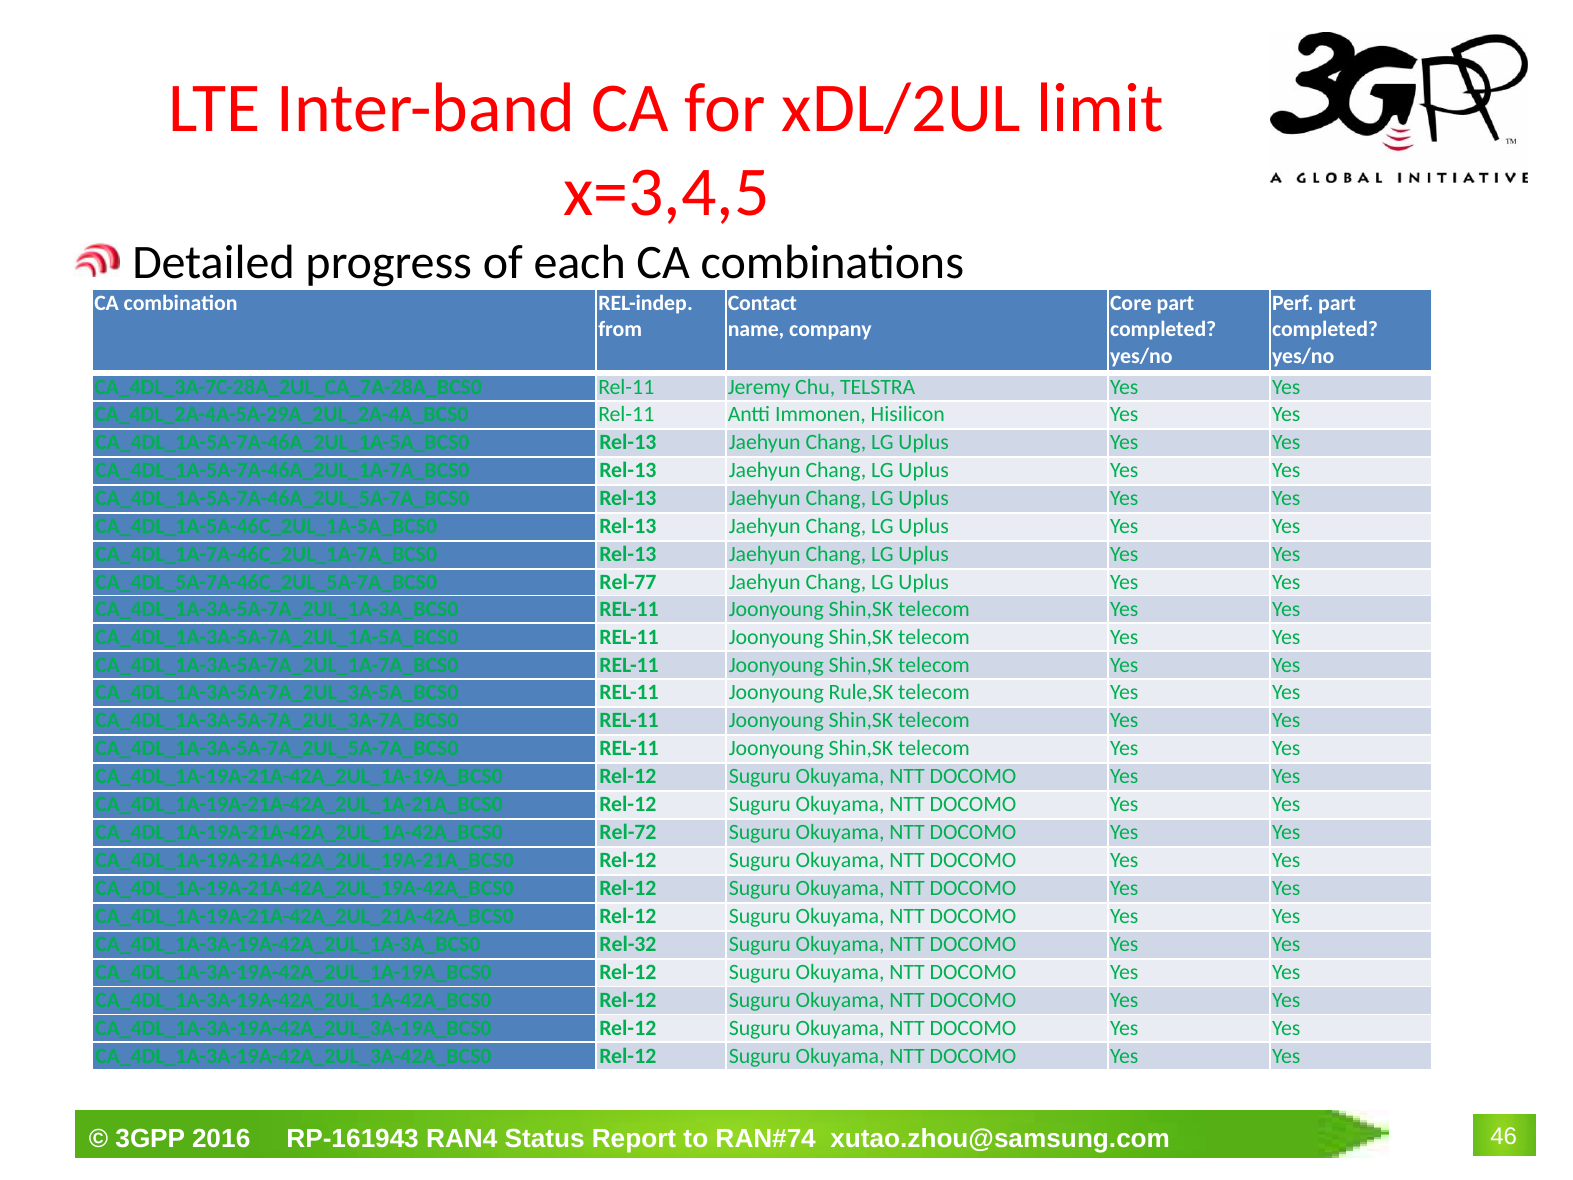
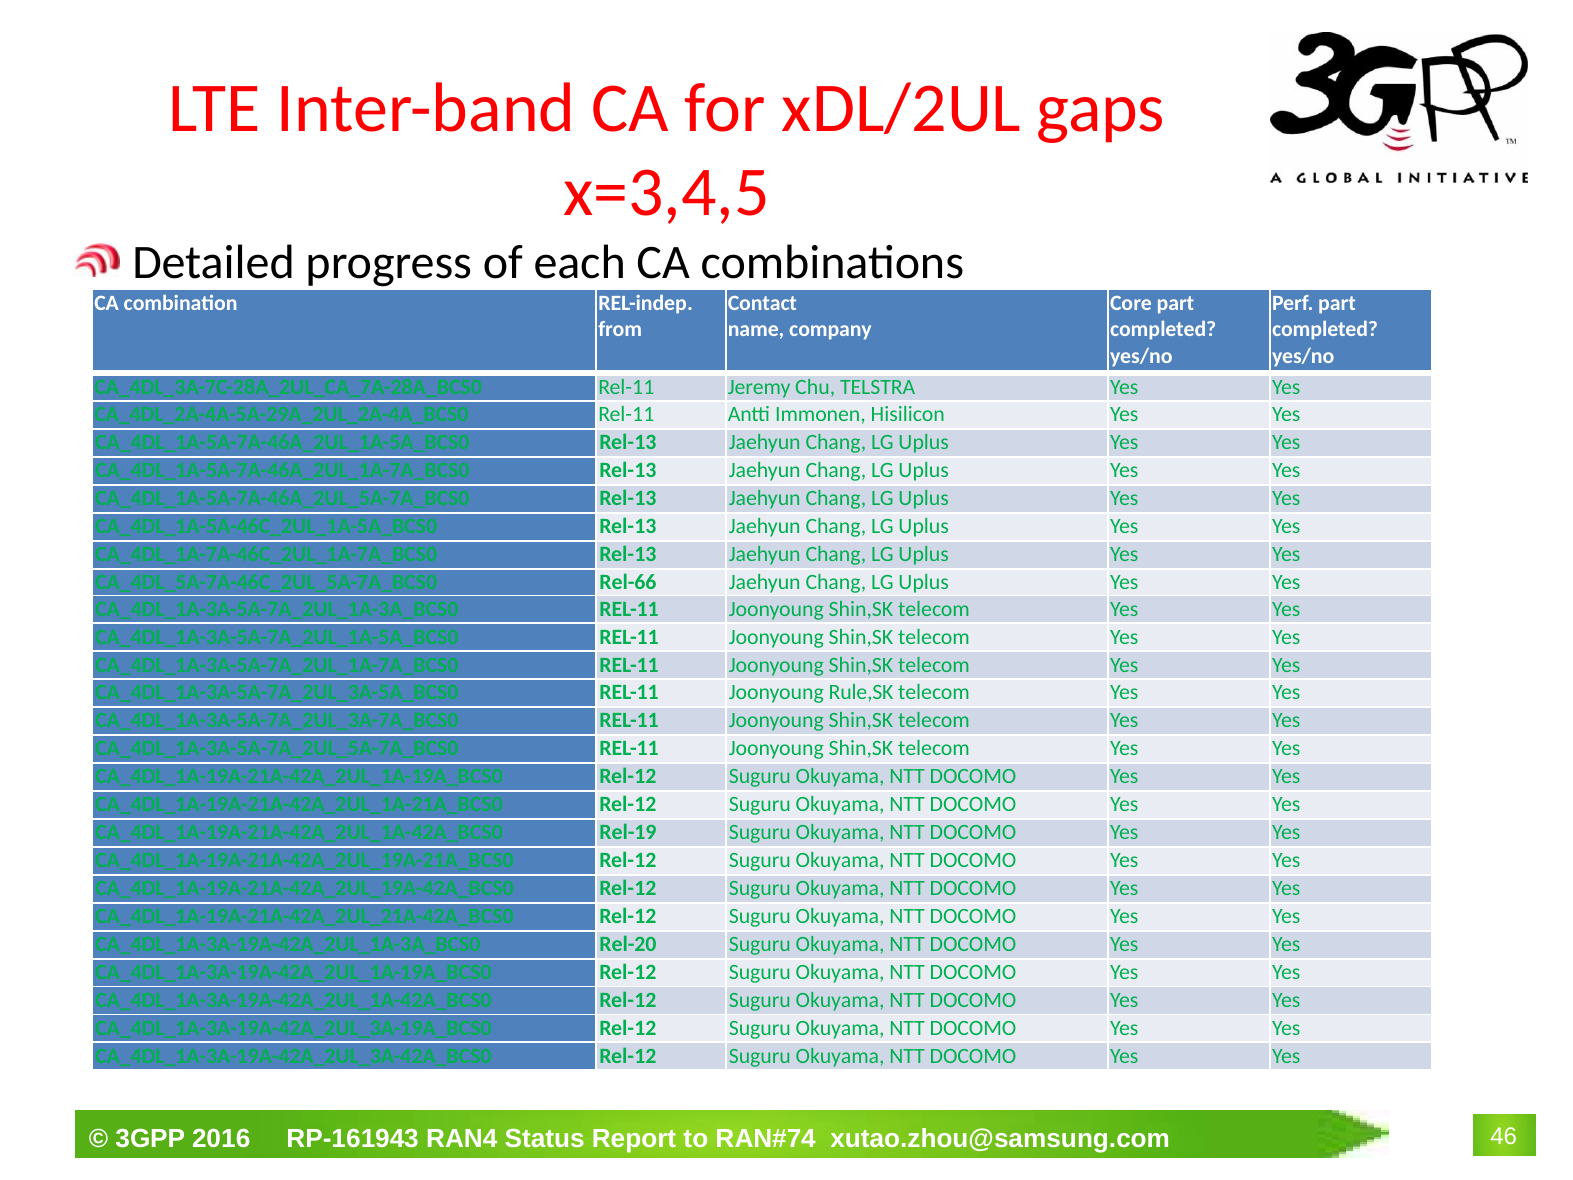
limit: limit -> gaps (1100, 108)
Rel-77: Rel-77 -> Rel-66 (628, 582)
Rel-72: Rel-72 -> Rel-19 (628, 832)
Rel-32: Rel-32 -> Rel-20 (628, 944)
